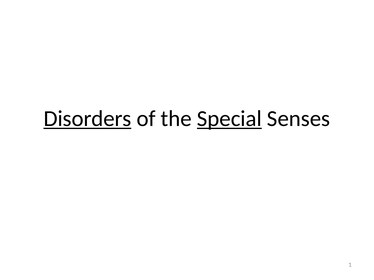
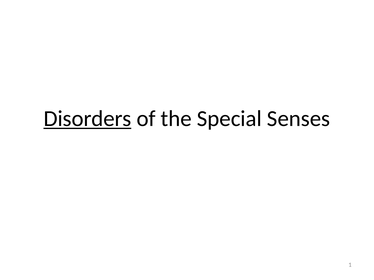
Special underline: present -> none (229, 119)
